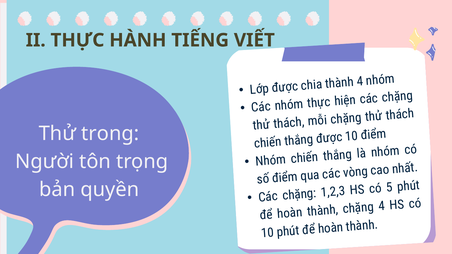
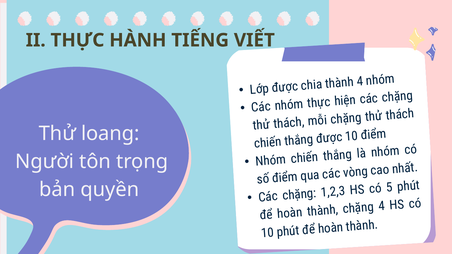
trong: trong -> loang (110, 134)
